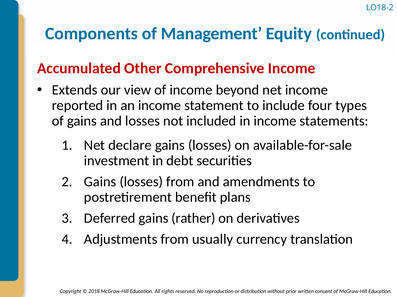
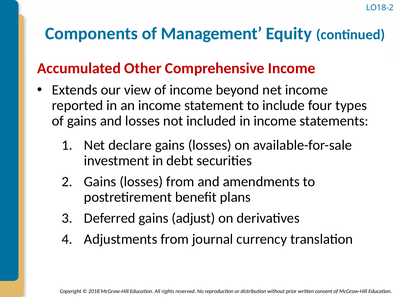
rather: rather -> adjust (193, 219)
usually: usually -> journal (213, 240)
